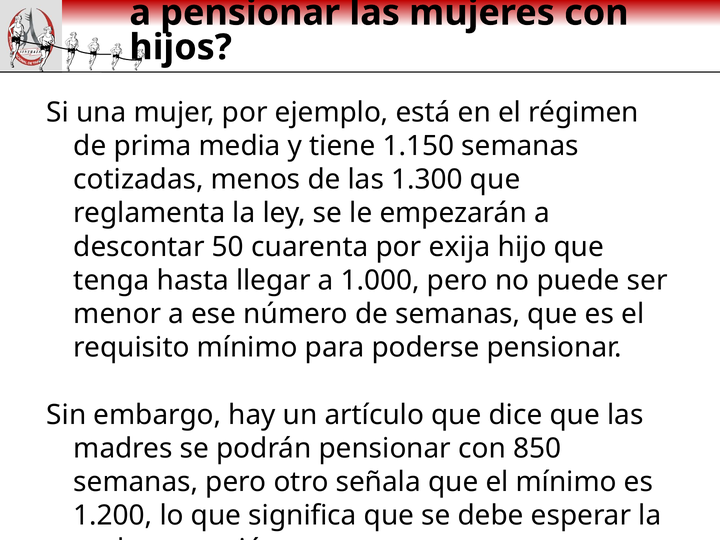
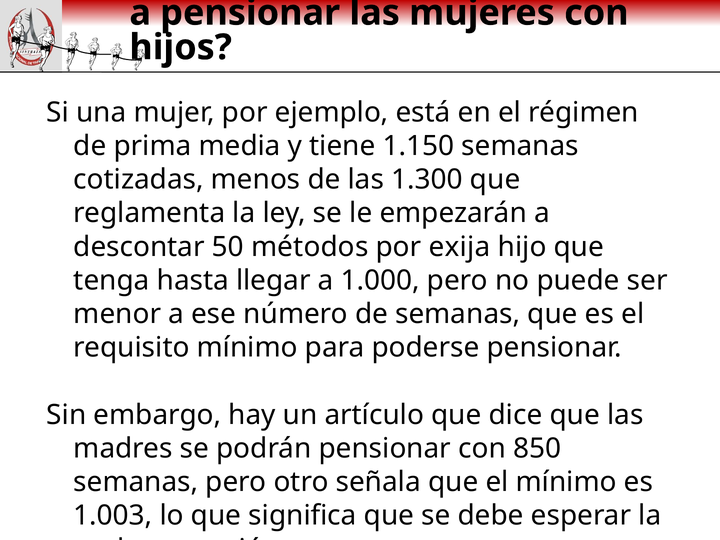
cuarenta: cuarenta -> métodos (310, 247)
1.200: 1.200 -> 1.003 (113, 516)
